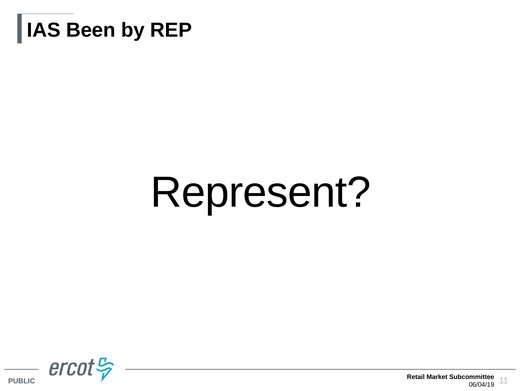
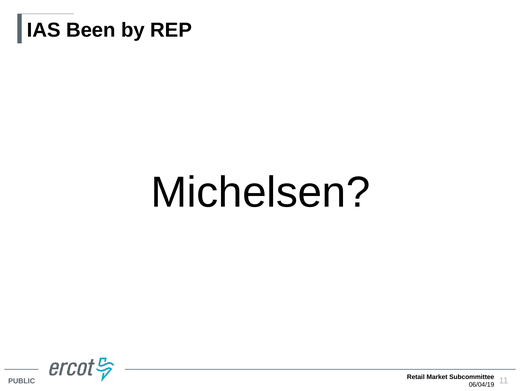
Represent: Represent -> Michelsen (260, 192)
